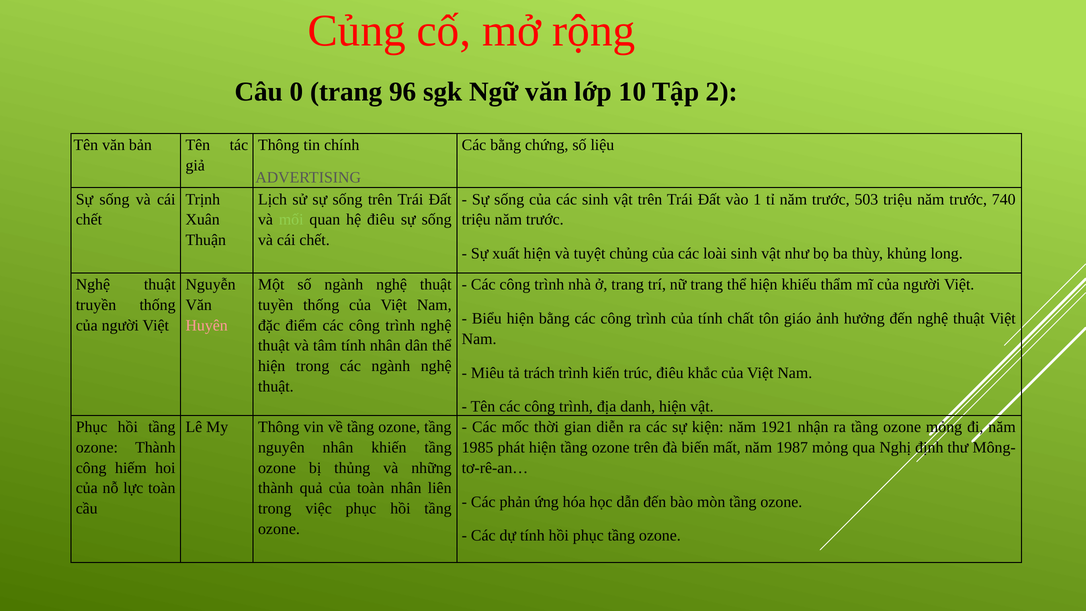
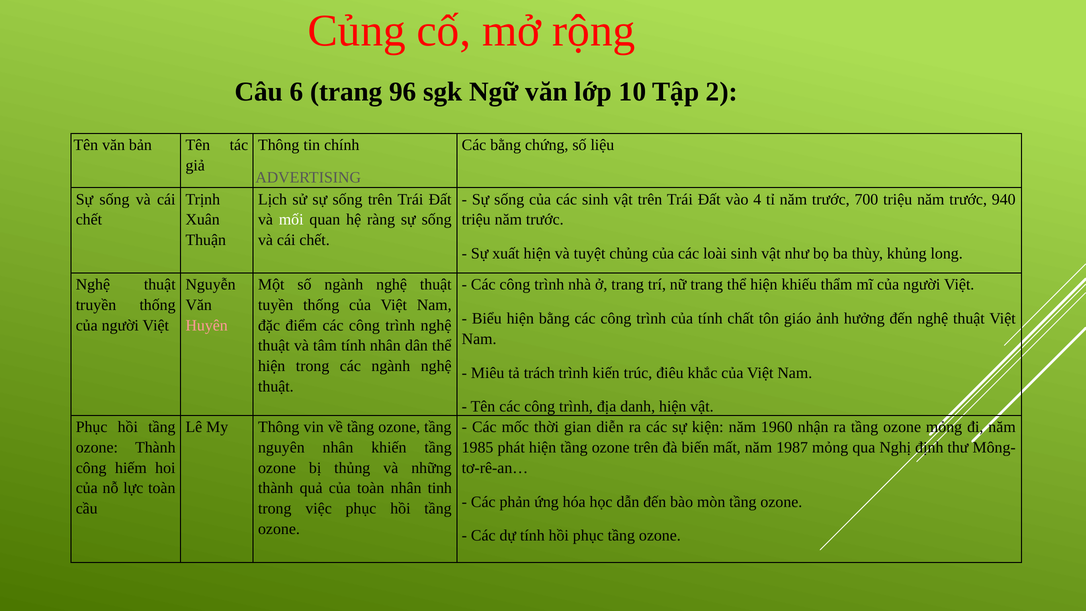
0: 0 -> 6 (296, 92)
1: 1 -> 4 (757, 199)
503: 503 -> 700 (866, 199)
740: 740 -> 940 (1004, 199)
mối colour: light green -> white (291, 220)
hệ điêu: điêu -> ràng (381, 220)
1921: 1921 -> 1960 (777, 427)
liên: liên -> tinh (440, 488)
